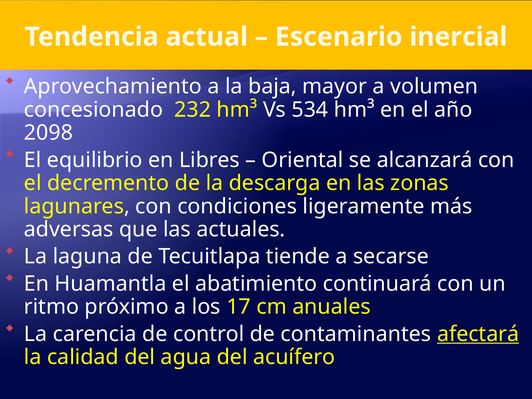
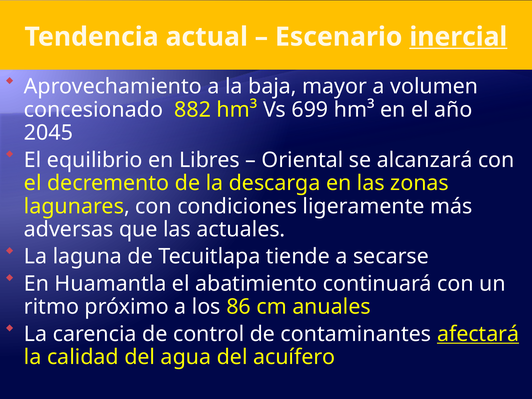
inercial underline: none -> present (458, 37)
232: 232 -> 882 (193, 110)
534: 534 -> 699 (310, 110)
2098: 2098 -> 2045 (48, 133)
17: 17 -> 86 (239, 307)
